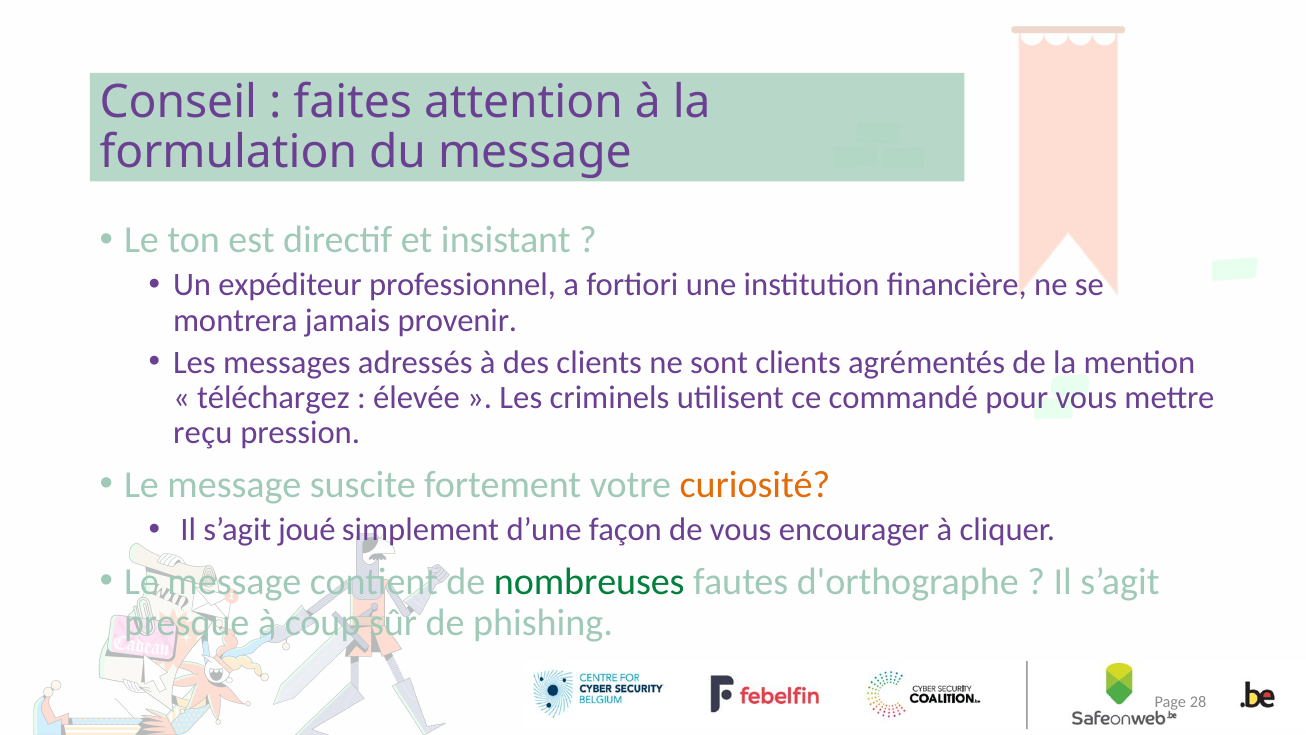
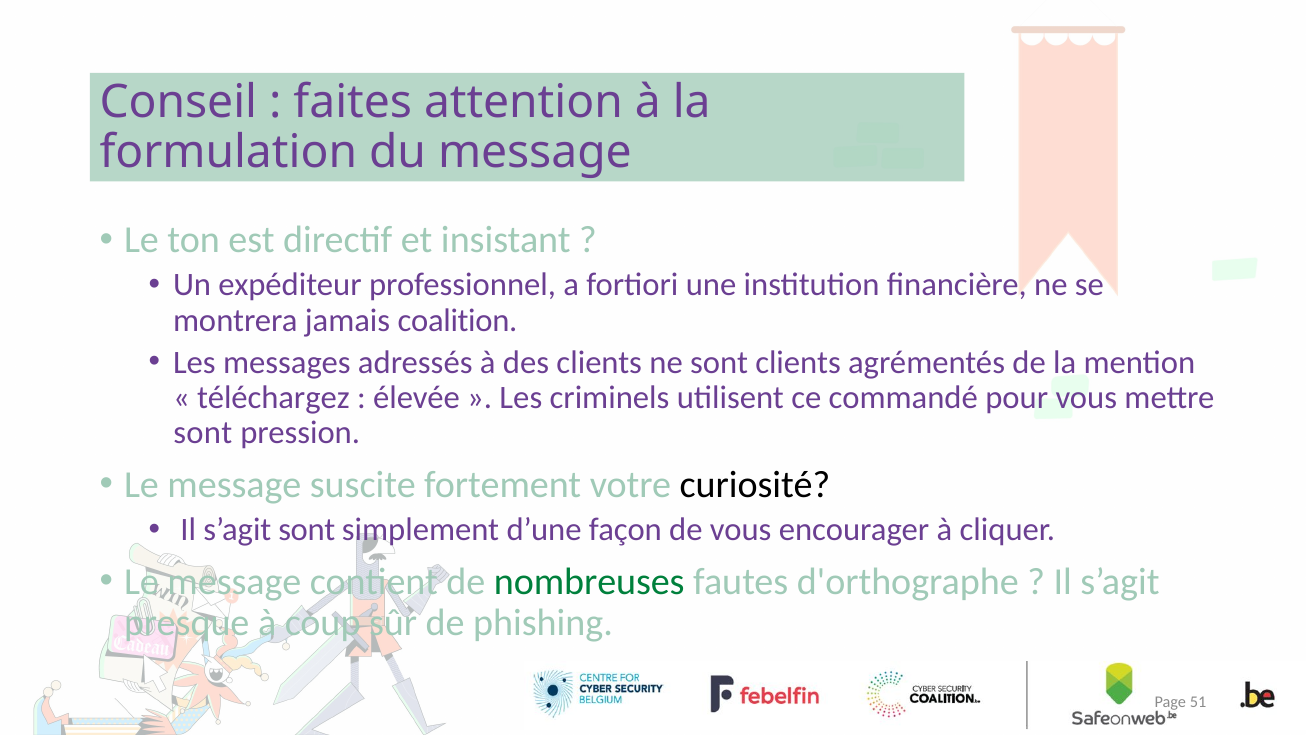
provenir: provenir -> coalition (458, 320)
reçu: reçu -> sont (203, 433)
curiosité colour: orange -> black (755, 484)
s’agit joué: joué -> sont (307, 529)
28: 28 -> 51 (1198, 701)
